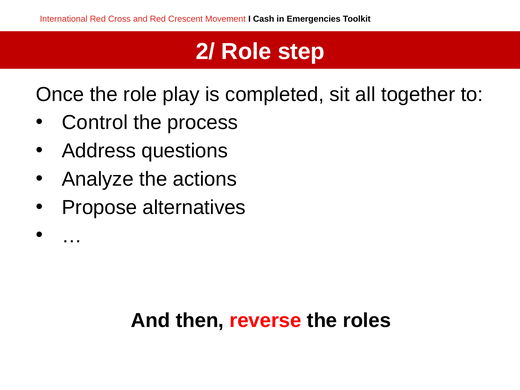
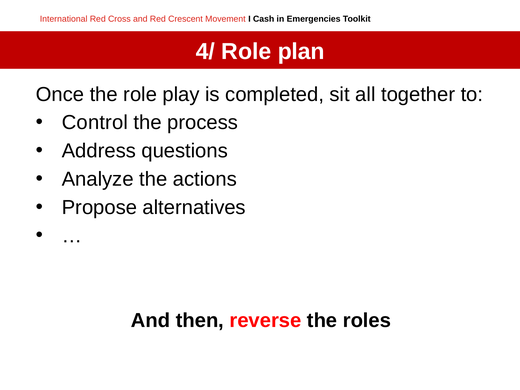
2/: 2/ -> 4/ (205, 52)
step: step -> plan (301, 52)
